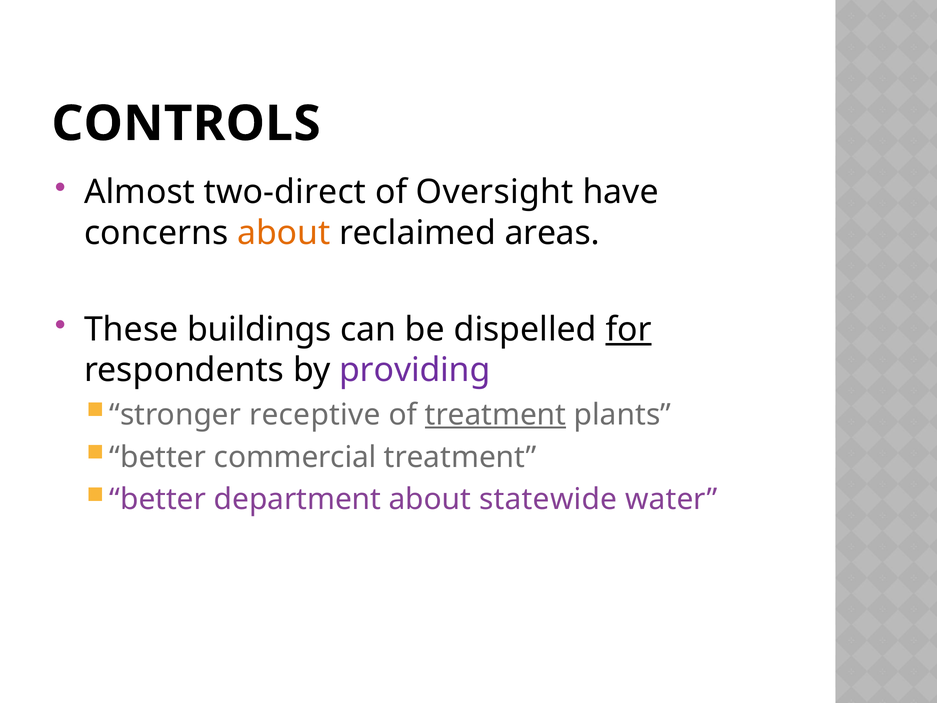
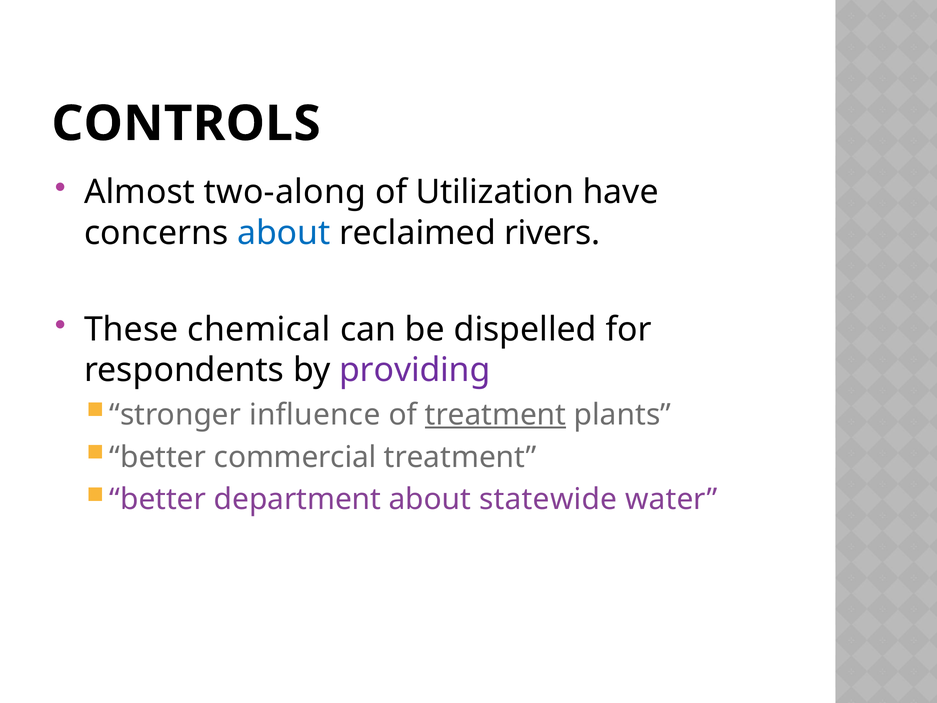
two-direct: two-direct -> two-along (285, 192)
Oversight: Oversight -> Utilization (495, 192)
about colour: orange -> blue (284, 233)
areas: areas -> rivers (552, 233)
buildings: buildings -> chemical (259, 330)
for underline: present -> none (629, 330)
receptive: receptive -> influence (315, 415)
